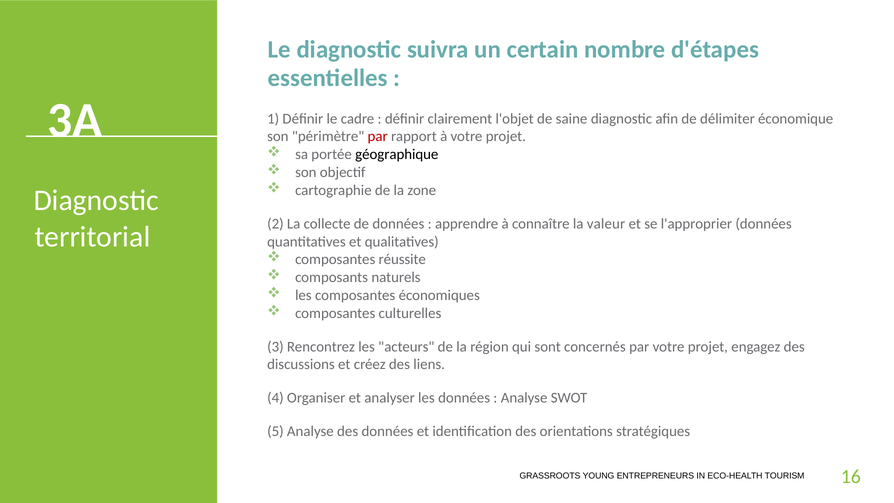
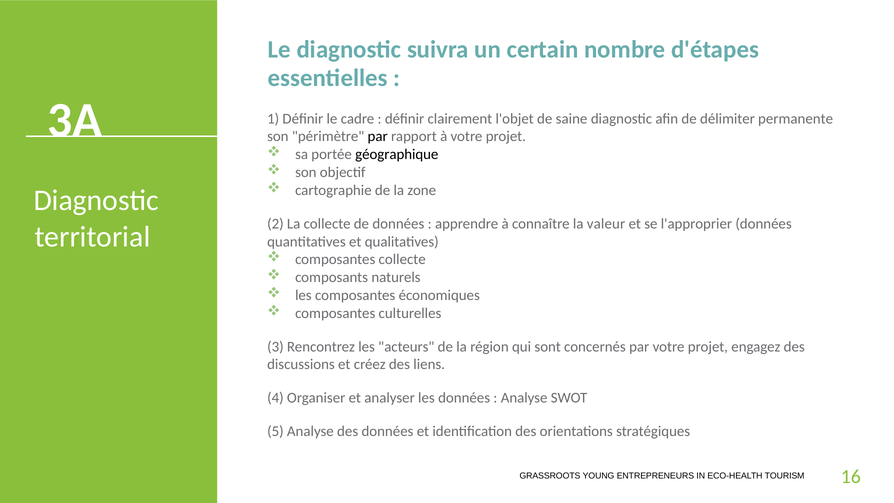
économique: économique -> permanente (796, 119)
par colour: red -> black (378, 137)
composantes réussite: réussite -> collecte (402, 259)
